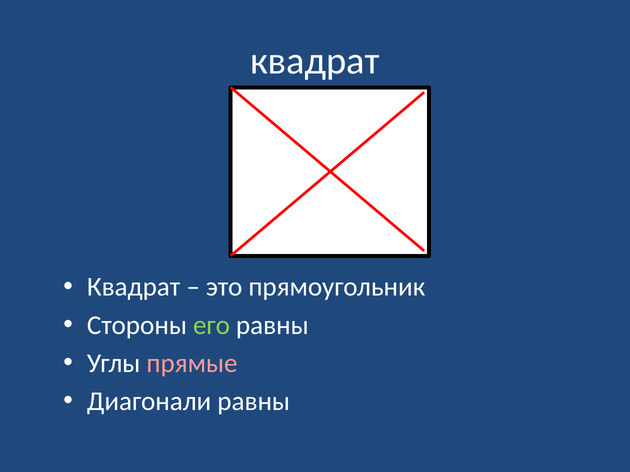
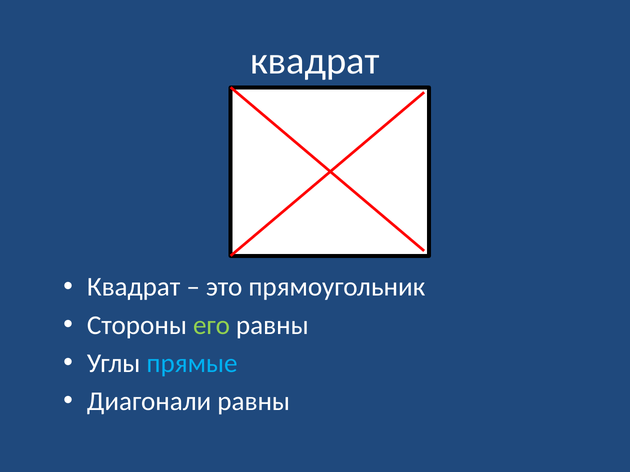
прямые colour: pink -> light blue (192, 364)
